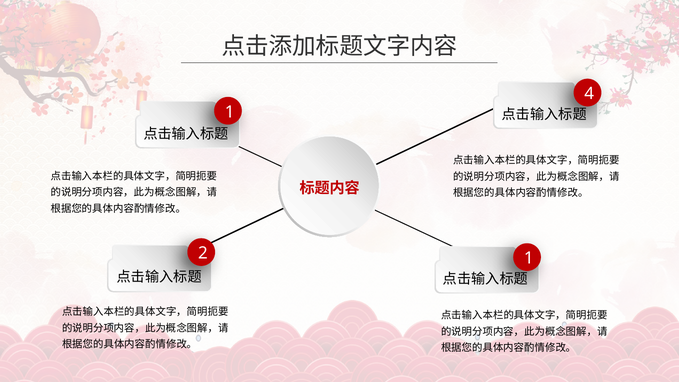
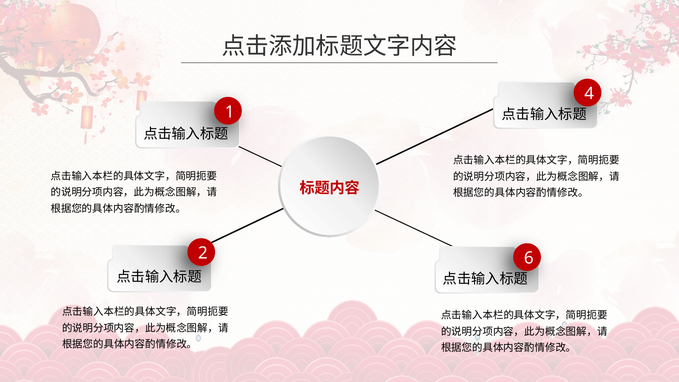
2 1: 1 -> 6 (529, 258)
